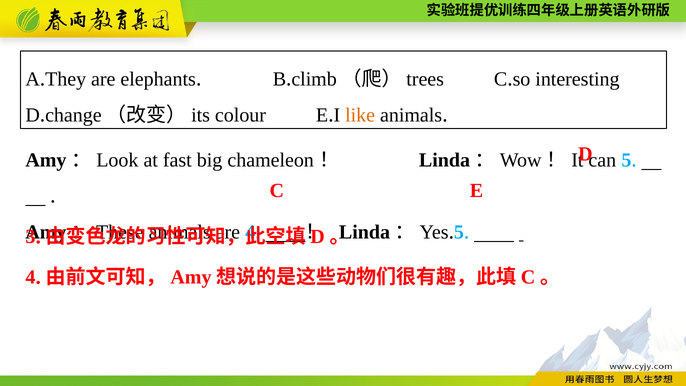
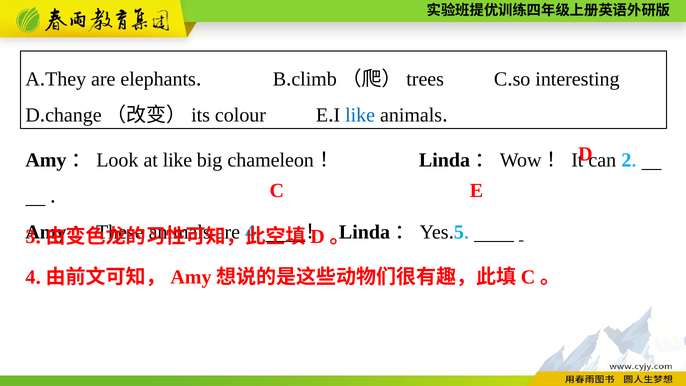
like colour: orange -> blue (360, 115)
at fast: fast -> like (177, 160)
can 5: 5 -> 2 (626, 160)
